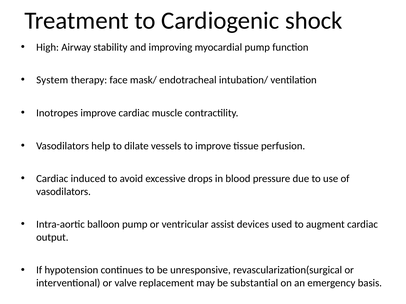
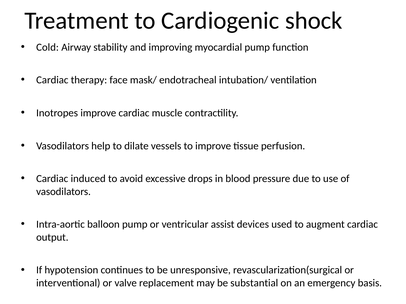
High: High -> Cold (48, 47)
System: System -> Cardiac (52, 80)
